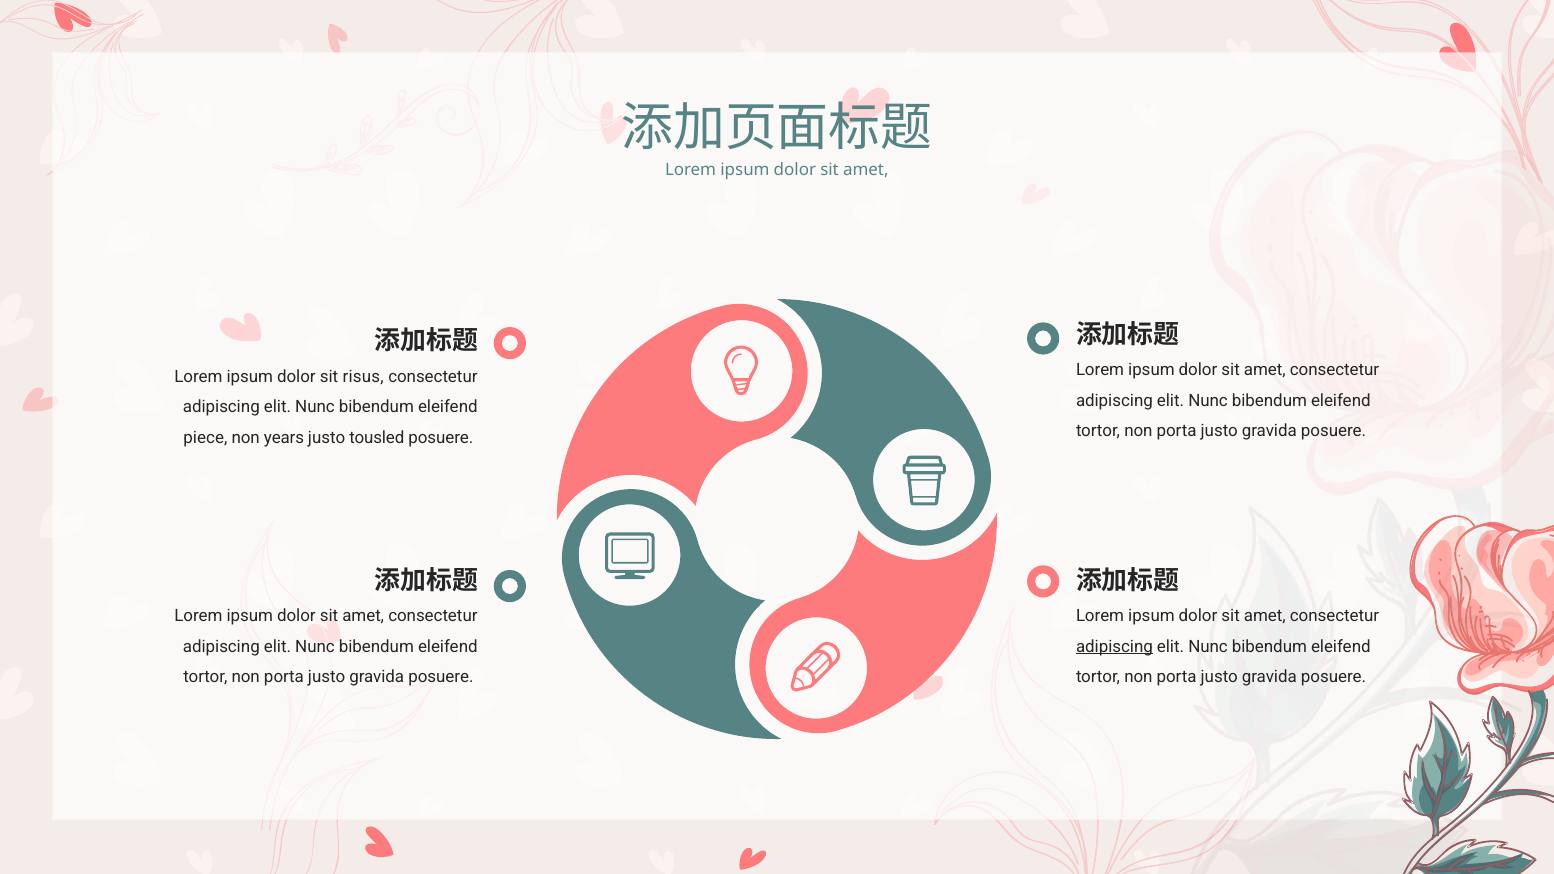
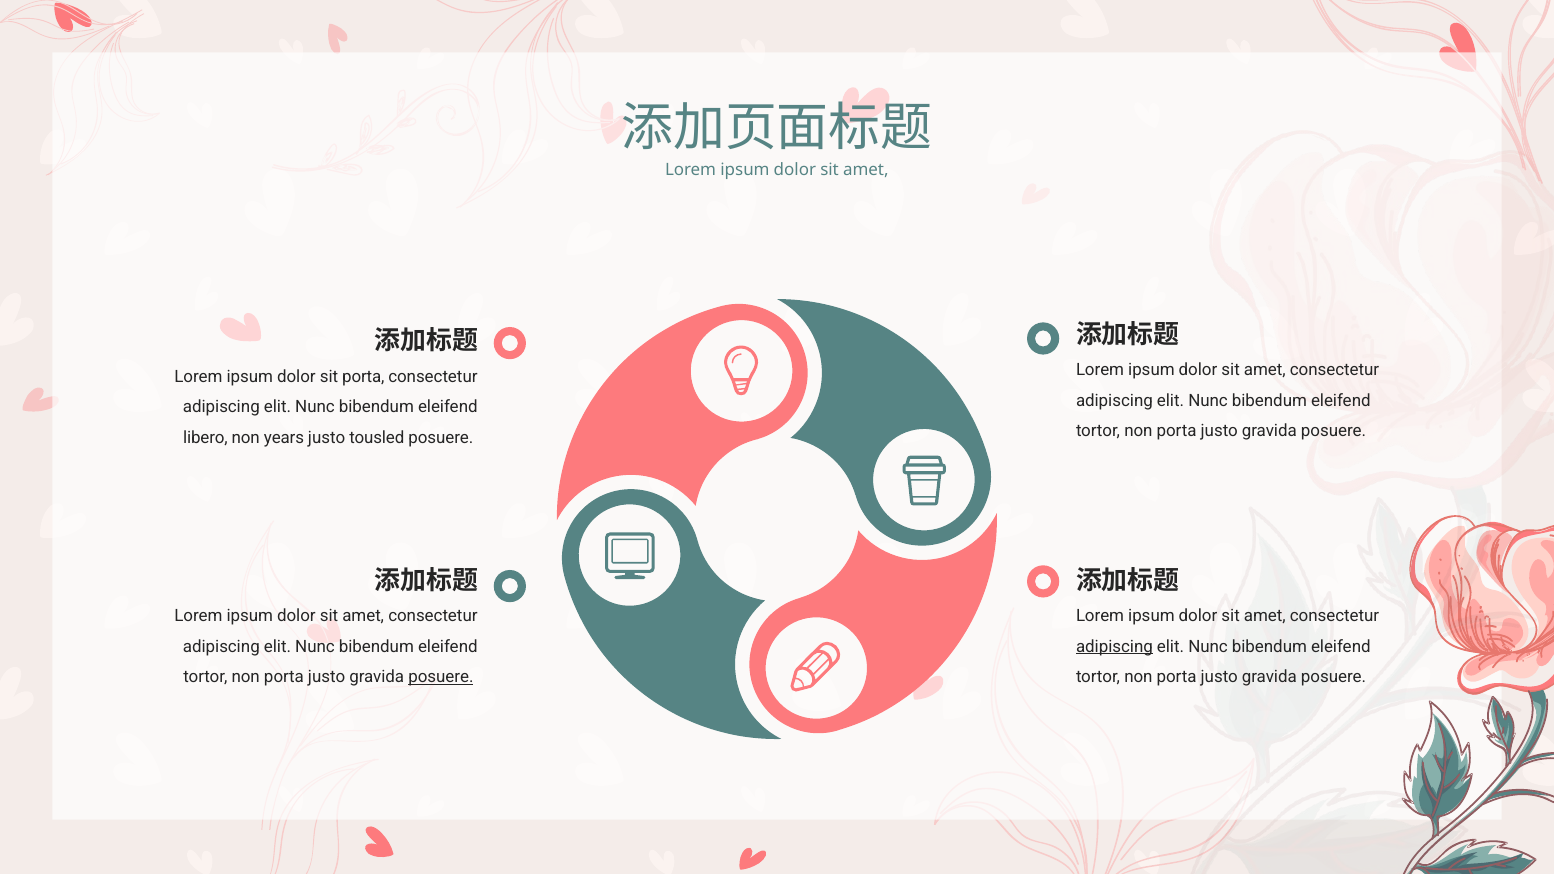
sit risus: risus -> porta (363, 377)
piece: piece -> libero (205, 438)
posuere underline: none -> present (441, 677)
